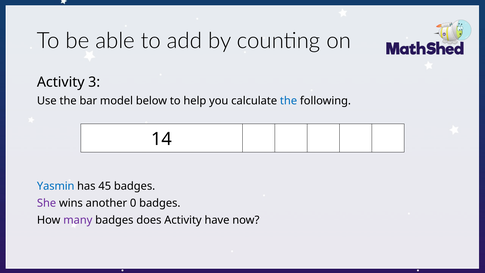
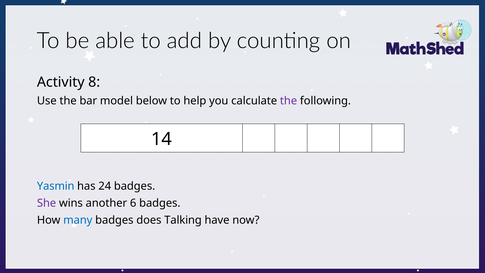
3: 3 -> 8 (94, 82)
the colour: blue -> purple (289, 101)
45: 45 -> 24 (105, 186)
0: 0 -> 6 (133, 203)
many colour: purple -> blue (78, 220)
does Activity: Activity -> Talking (183, 220)
